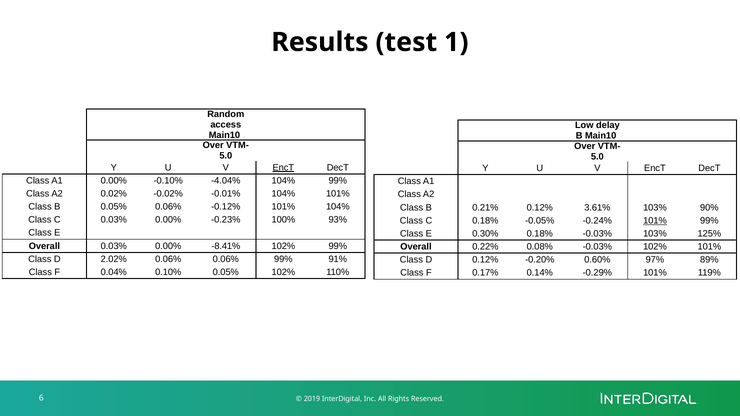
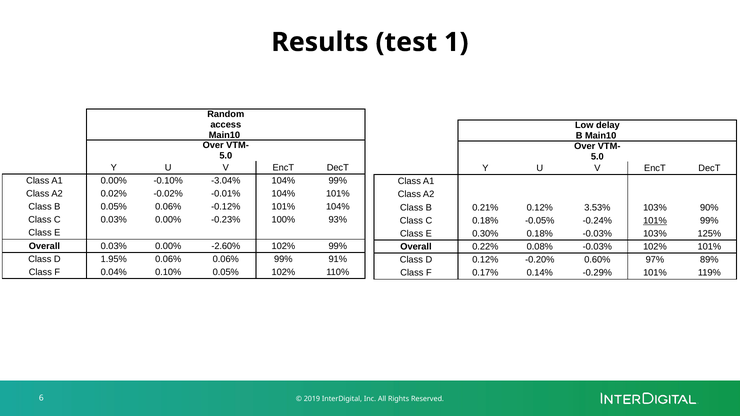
EncT underline: present -> none (283, 168)
-4.04%: -4.04% -> -3.04% (226, 181)
3.61%: 3.61% -> 3.53% (597, 208)
-8.41%: -8.41% -> -2.60% (226, 246)
2.02%: 2.02% -> 1.95% (114, 259)
